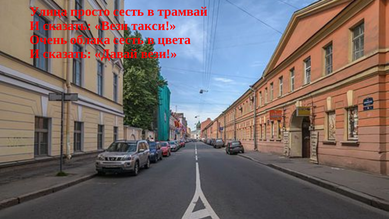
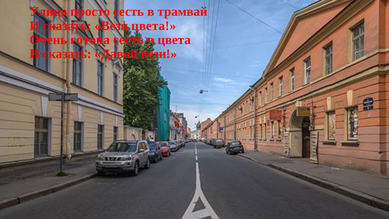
Вези такси: такси -> цвета (154, 26)
облака: облака -> готова (90, 40)
